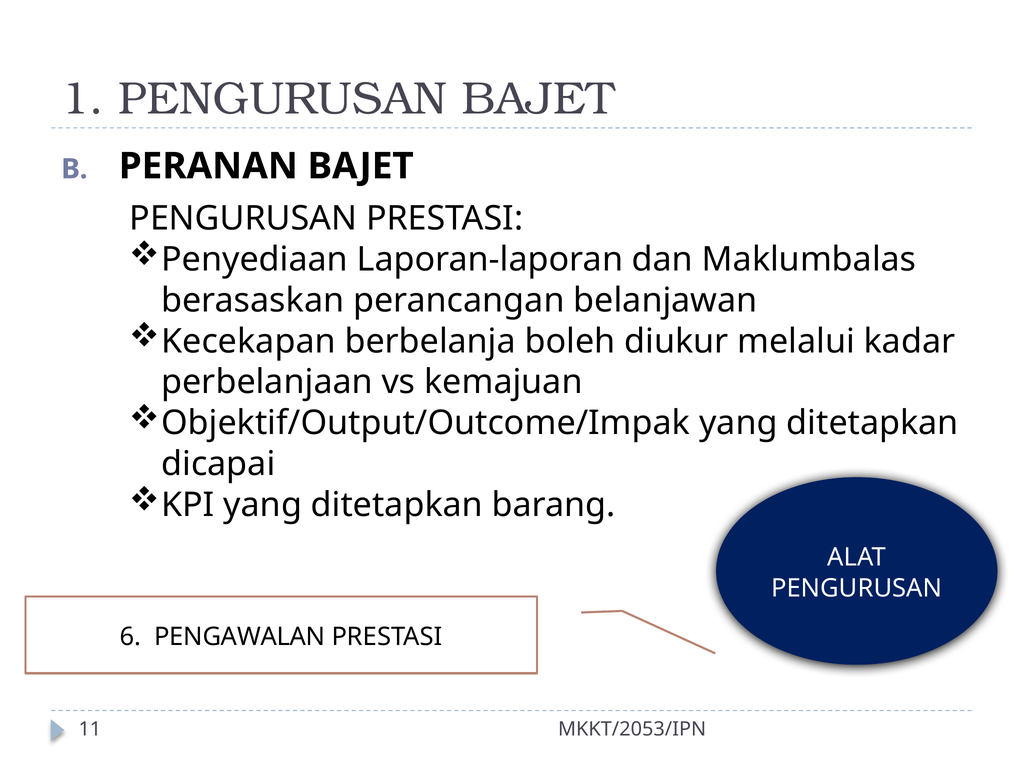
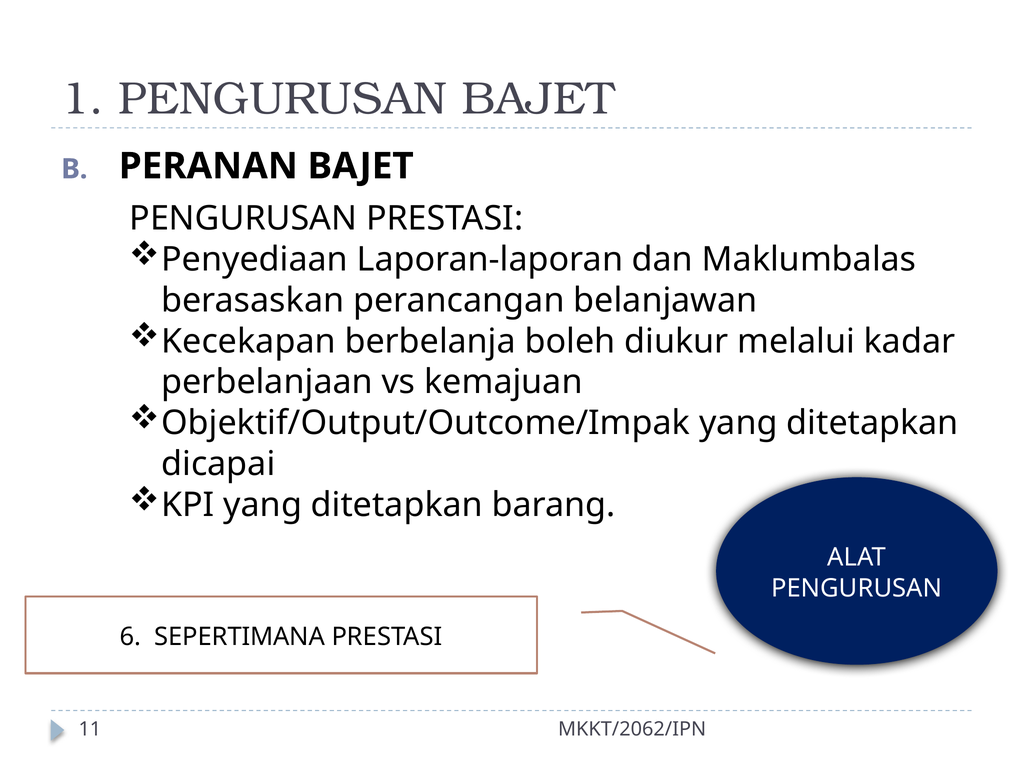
PENGAWALAN: PENGAWALAN -> SEPERTIMANA (240, 637)
MKKT/2053/IPN: MKKT/2053/IPN -> MKKT/2062/IPN (632, 730)
